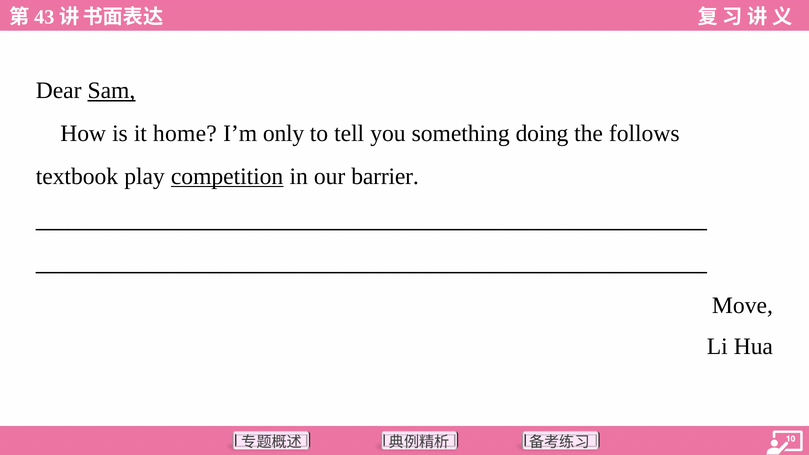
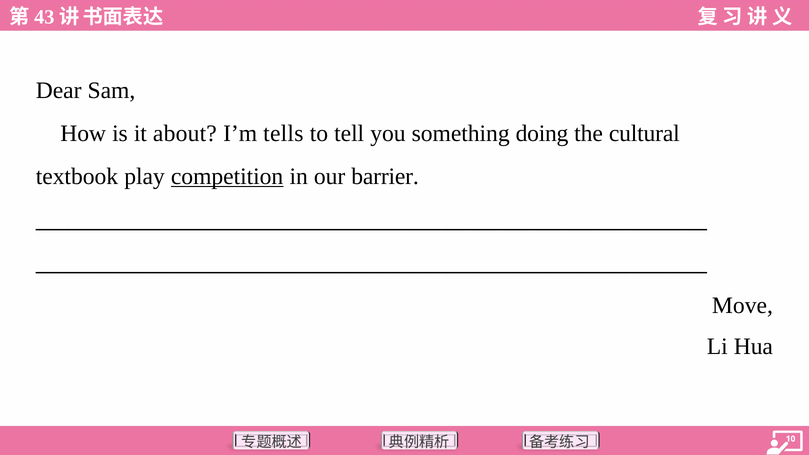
Sam underline: present -> none (111, 90)
home: home -> about (185, 133)
only: only -> tells (283, 133)
follows: follows -> cultural (644, 133)
